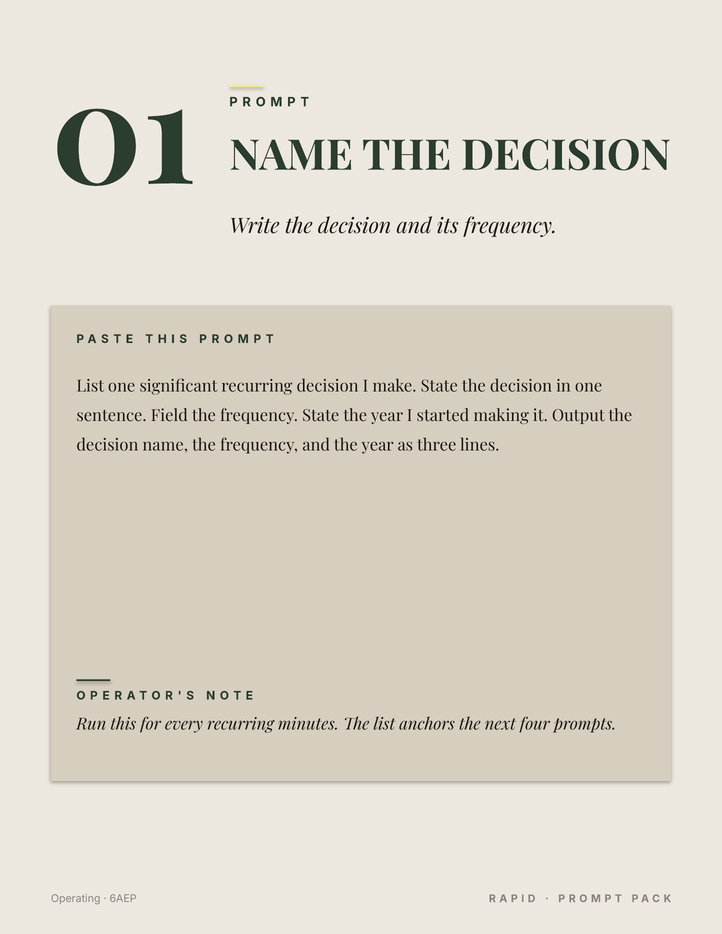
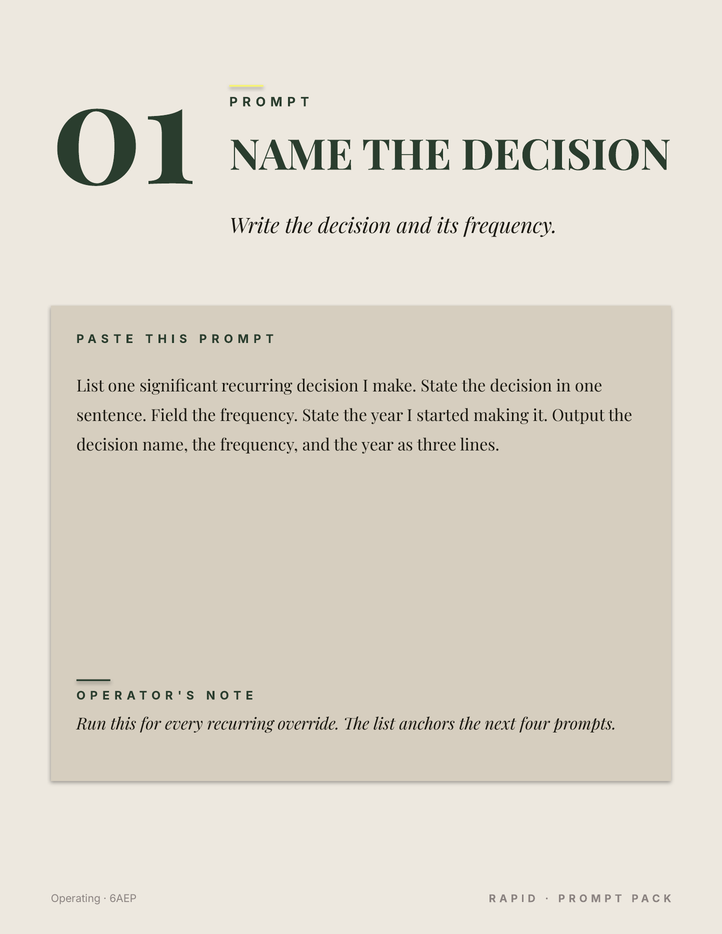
minutes: minutes -> override (309, 725)
